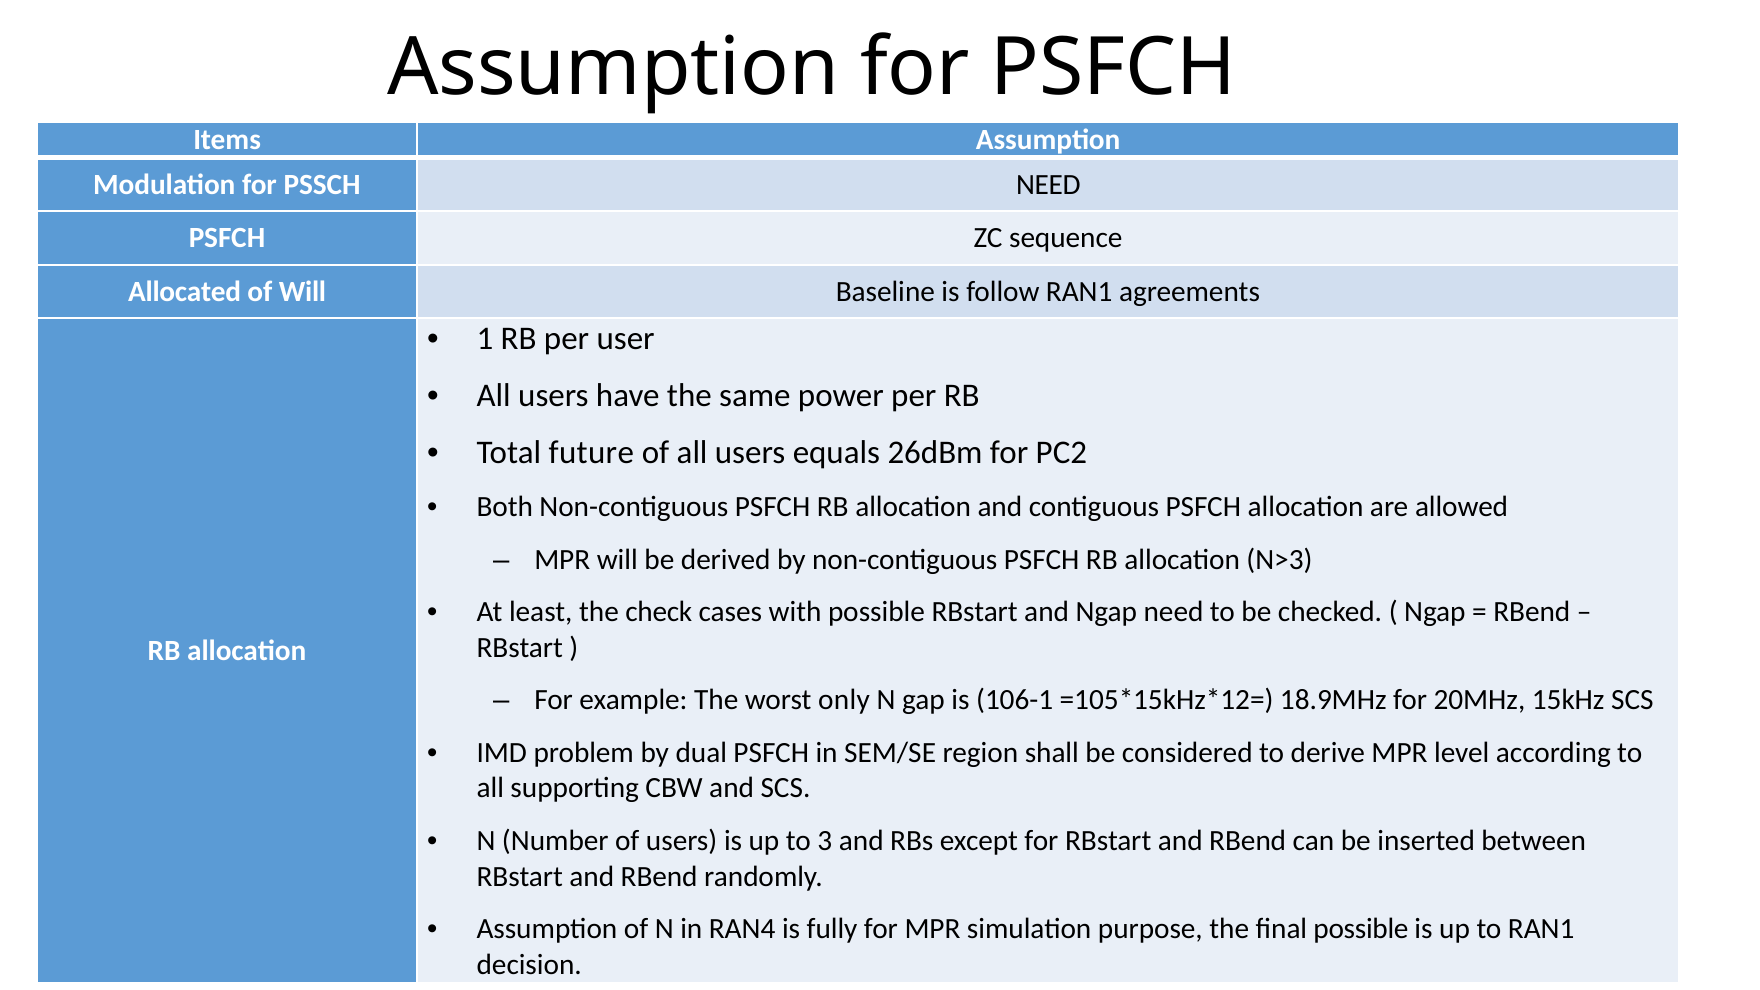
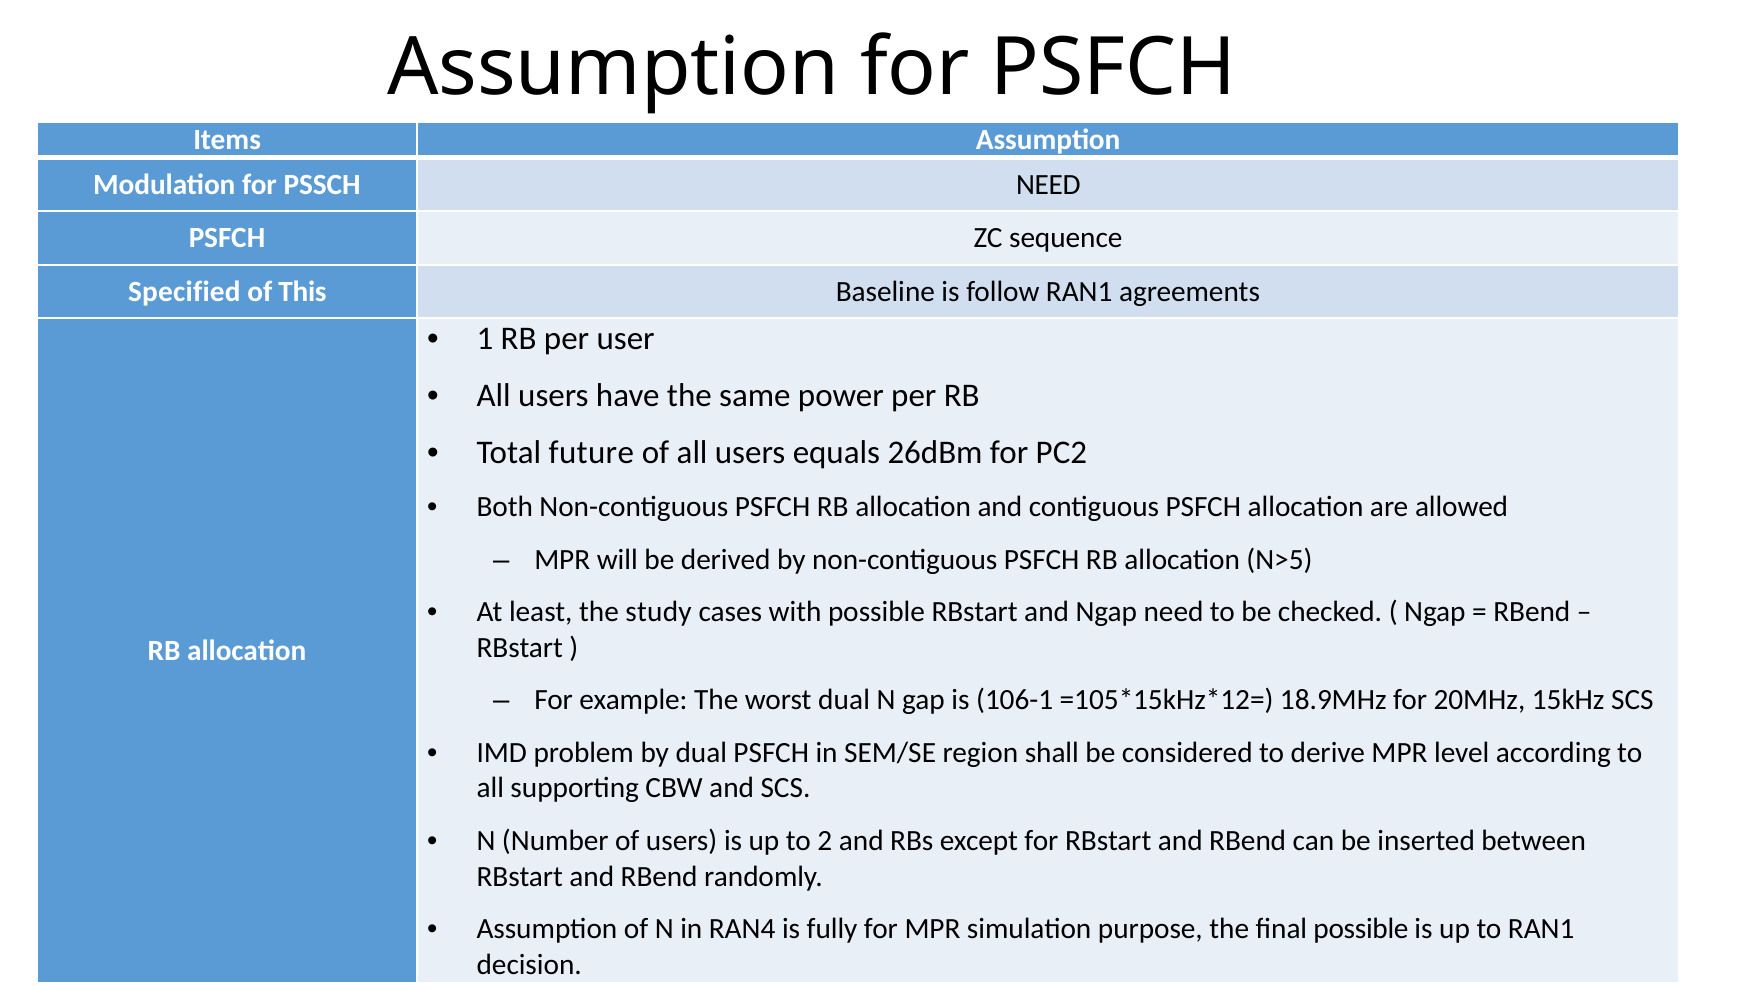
Allocated: Allocated -> Specified (184, 292)
of Will: Will -> This (303, 292)
N>3: N>3 -> N>5 (1279, 559)
check: check -> study (659, 612)
worst only: only -> dual (844, 700)
3: 3 -> 2 (825, 841)
